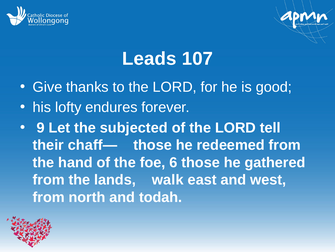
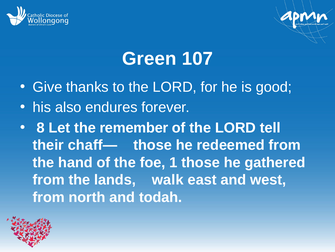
Leads: Leads -> Green (149, 58)
lofty: lofty -> also (68, 107)
9: 9 -> 8 (41, 127)
subjected: subjected -> remember (134, 127)
6: 6 -> 1 (173, 162)
